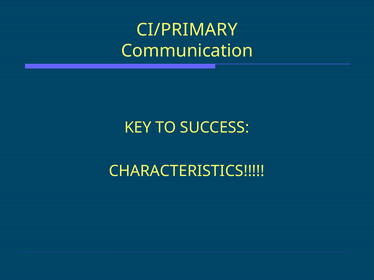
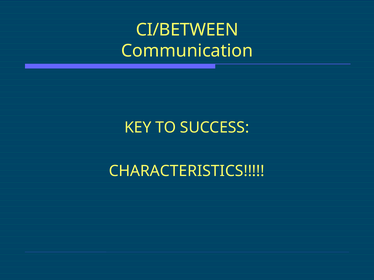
CI/PRIMARY: CI/PRIMARY -> CI/BETWEEN (187, 30)
